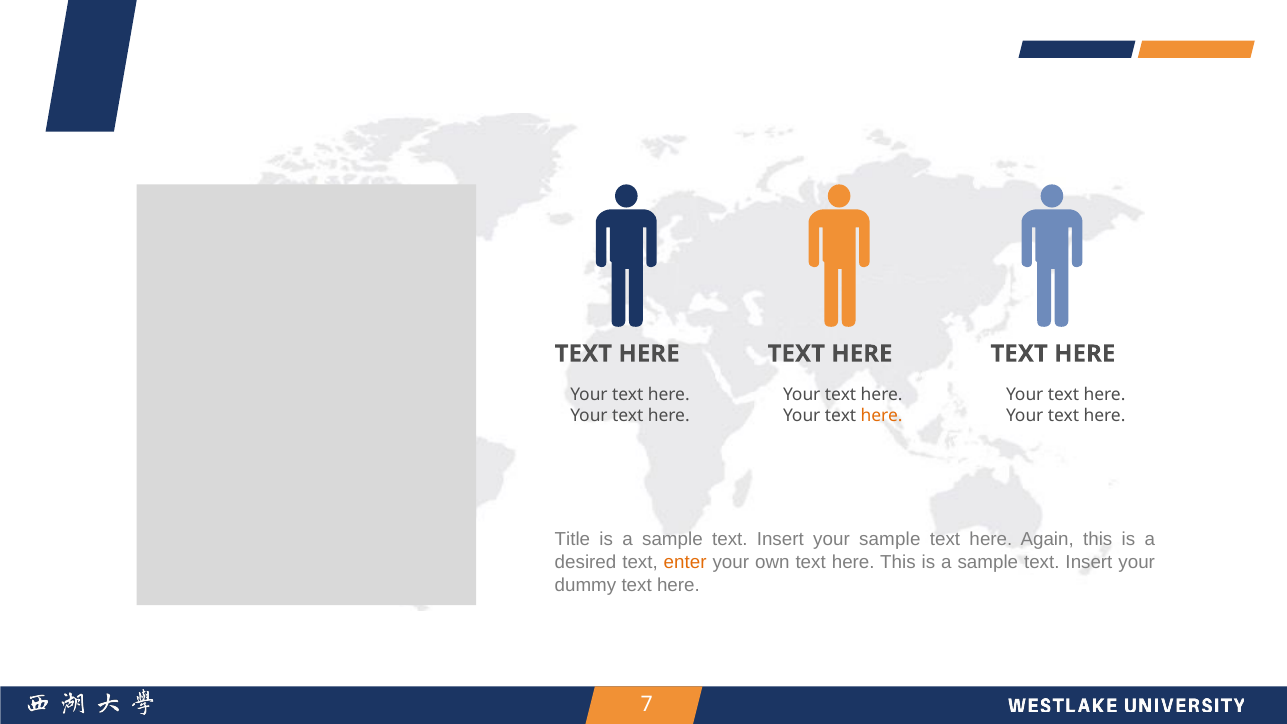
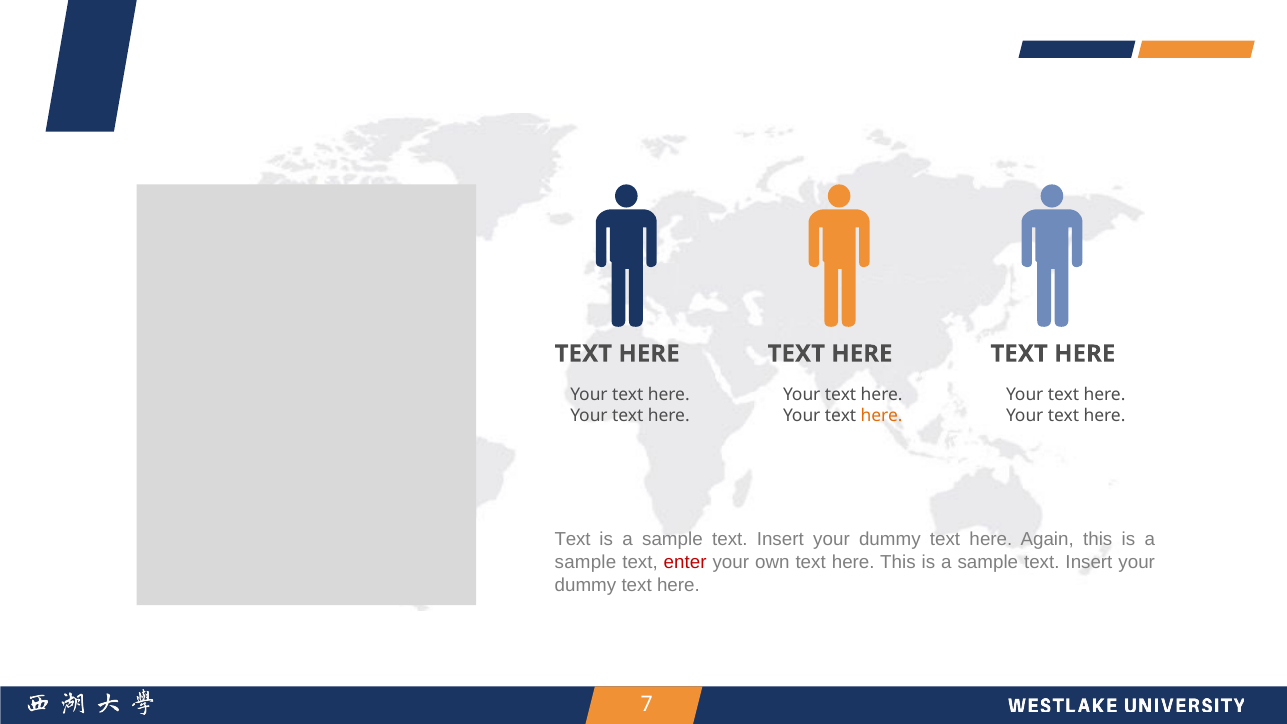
Title: Title -> Text (573, 540)
sample: sample -> dummy (890, 540)
desired: desired -> sample (585, 562)
enter colour: orange -> red (685, 562)
